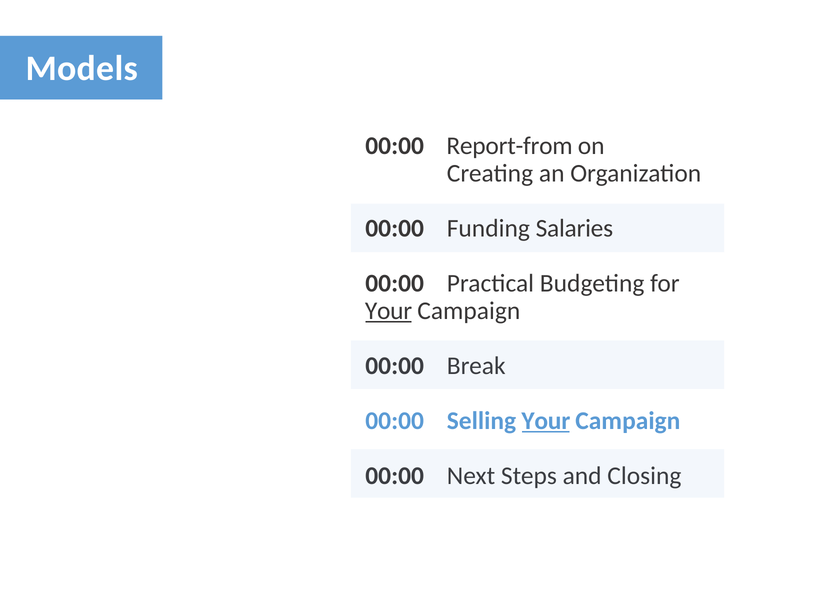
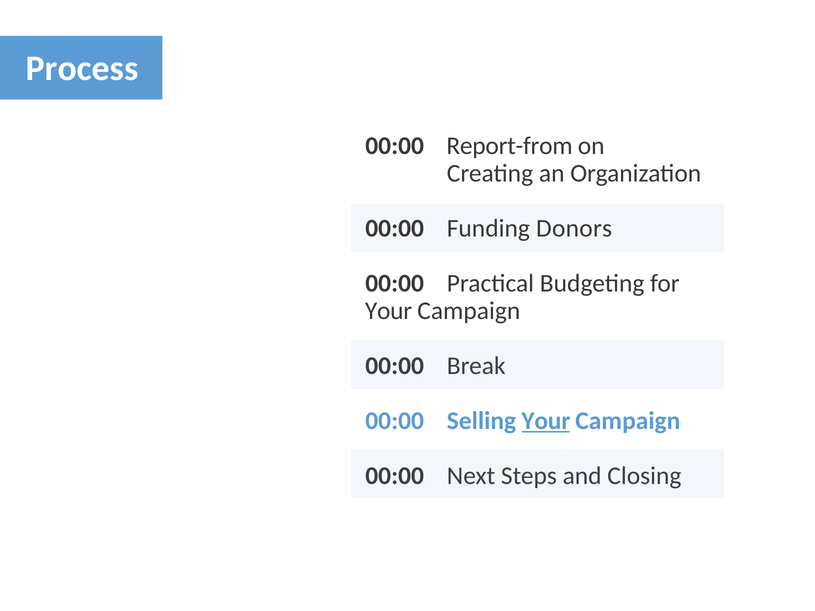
Models: Models -> Process (82, 68)
Salaries: Salaries -> Donors (574, 228)
Your underline: present -> none (389, 311)
